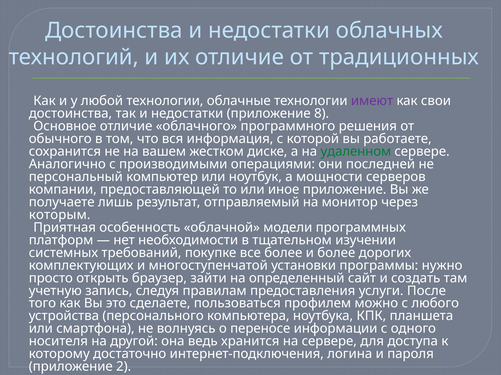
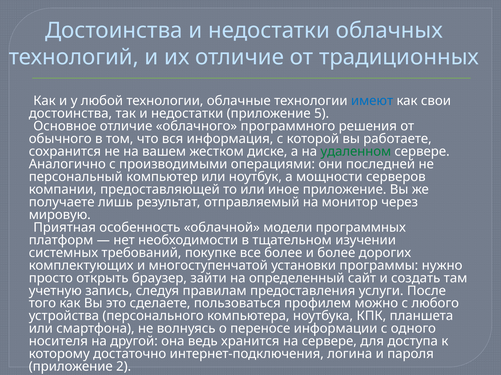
имеют colour: purple -> blue (372, 101)
8: 8 -> 5 (322, 114)
которым: которым -> мировую (60, 215)
